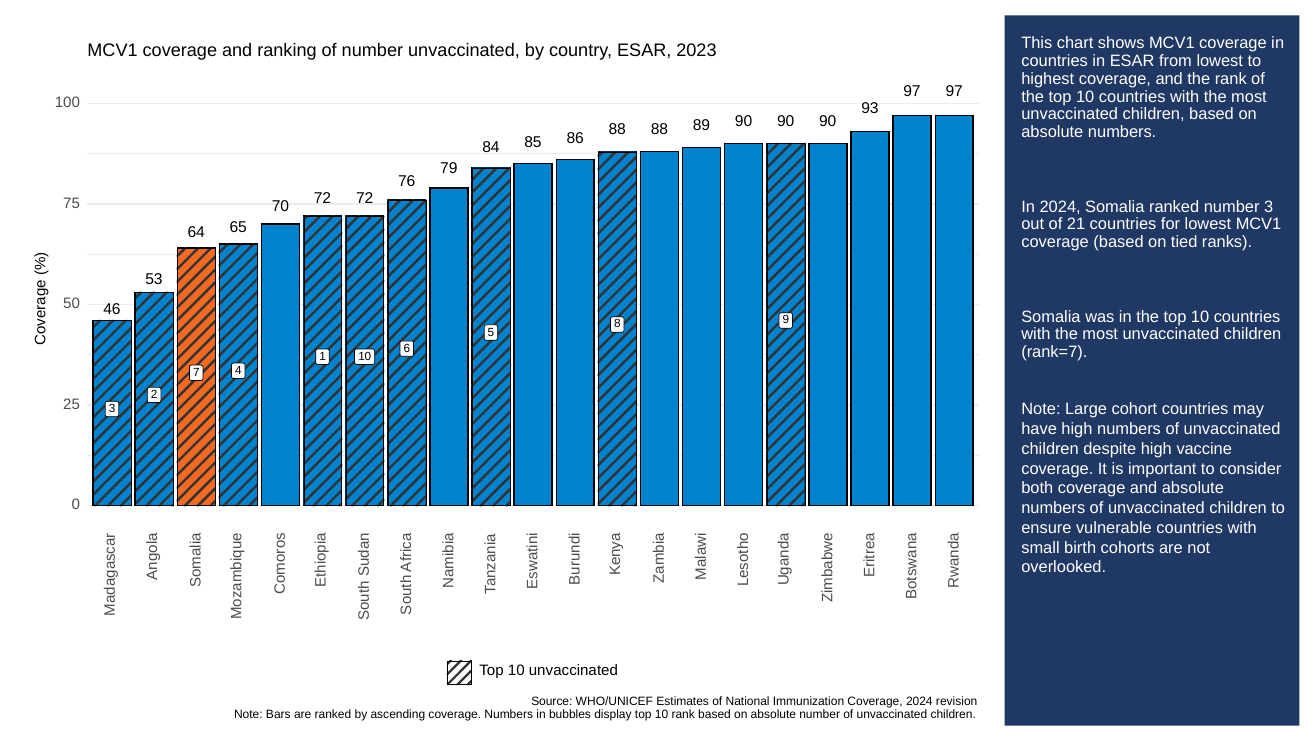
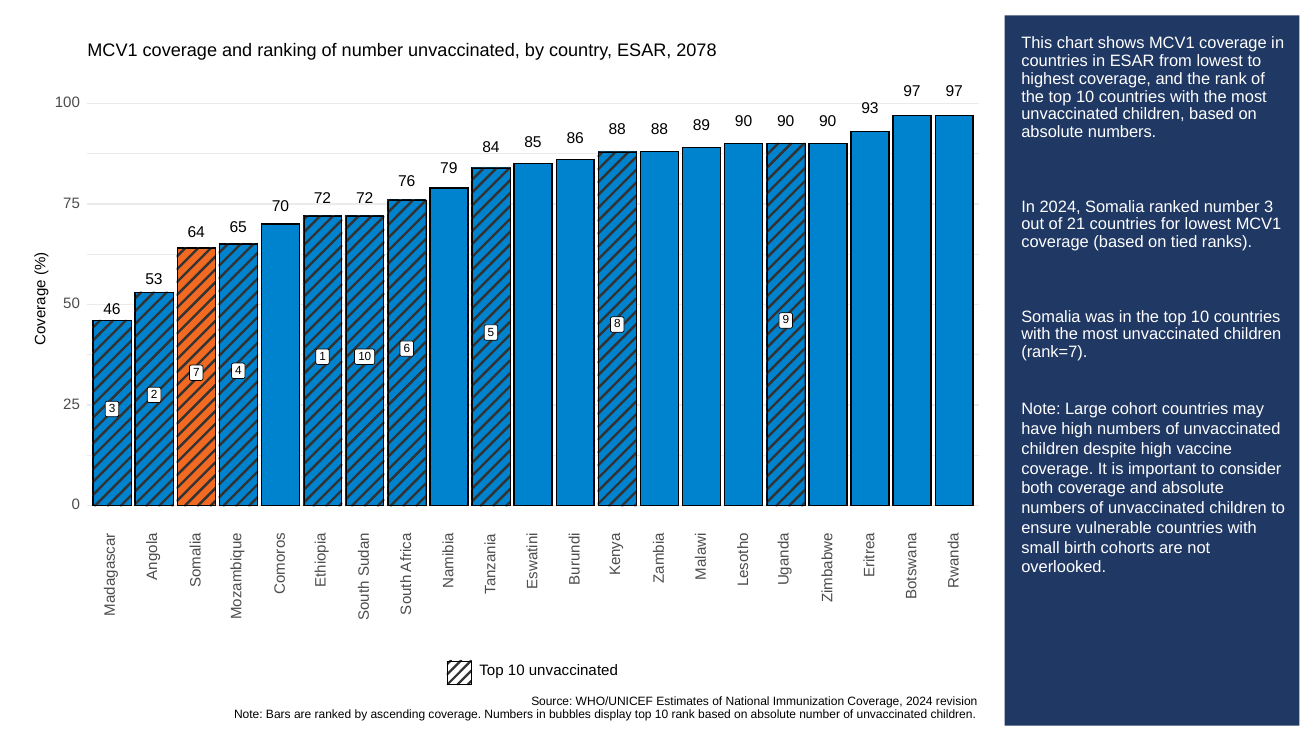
2023: 2023 -> 2078 (696, 51)
